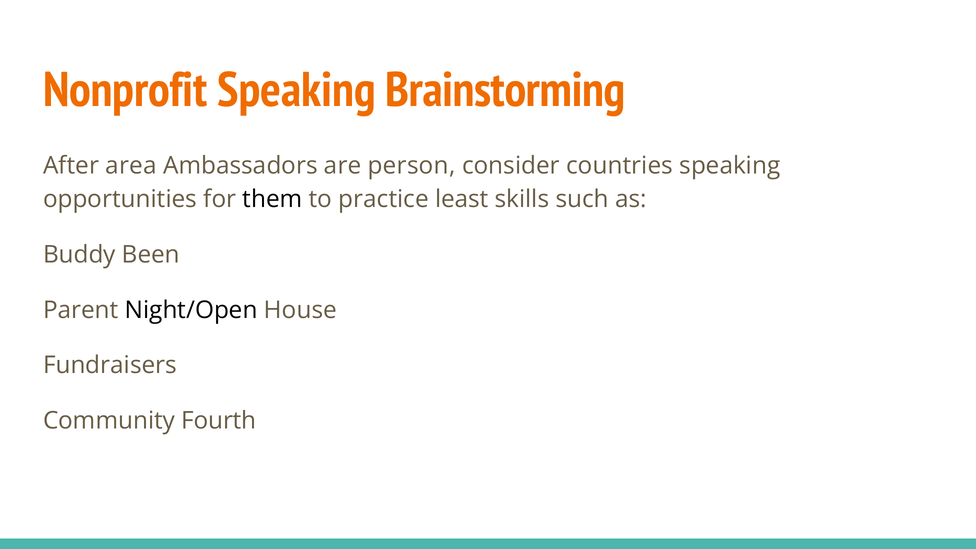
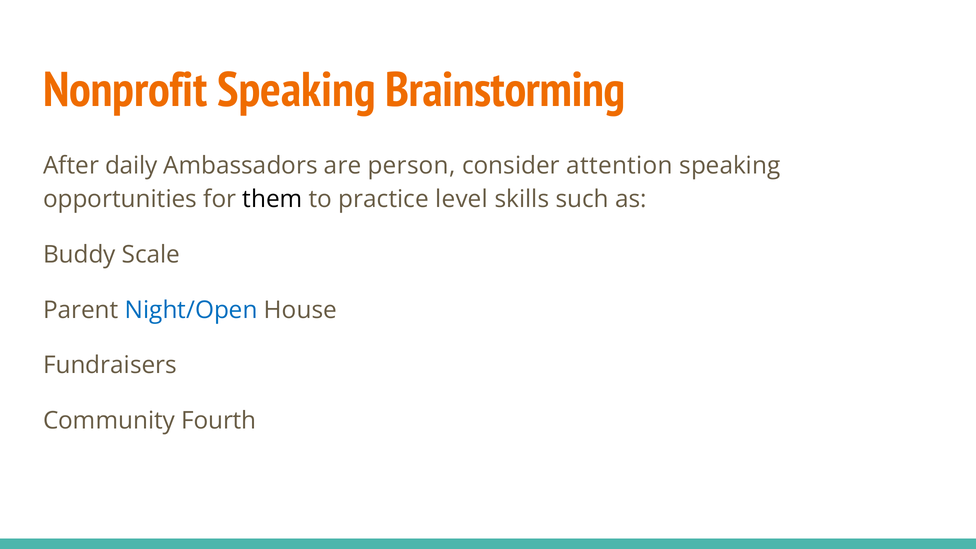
area: area -> daily (131, 166)
countries: countries -> attention (619, 166)
least: least -> level (462, 199)
Been: Been -> Scale (151, 255)
Night/Open colour: black -> blue (191, 310)
